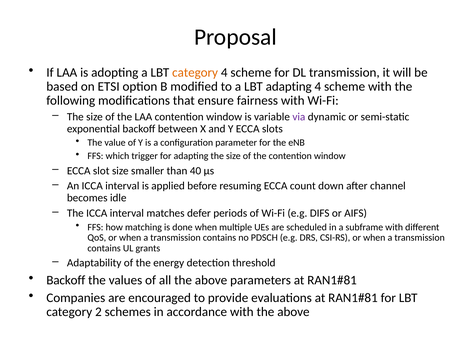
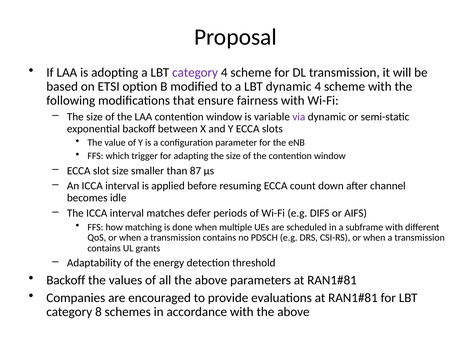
category colour: orange -> purple (195, 73)
LBT adapting: adapting -> dynamic (289, 87)
40: 40 -> 87 (196, 171)
2: 2 -> 8 (98, 312)
